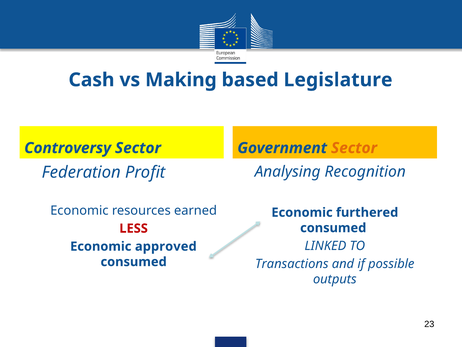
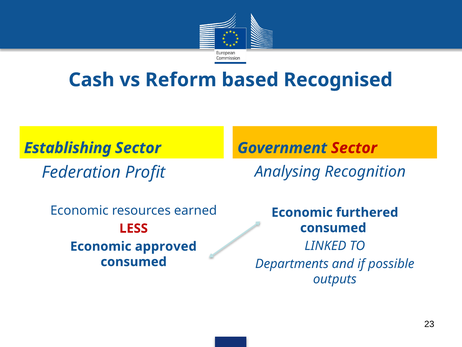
Making: Making -> Reform (181, 80)
Legislature: Legislature -> Recognised (338, 80)
Controversy: Controversy -> Establishing (68, 148)
Sector colour: orange -> red (354, 148)
Transactions: Transactions -> Departments (292, 264)
